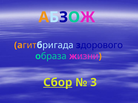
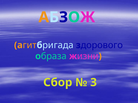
Сбор underline: present -> none (58, 83)
